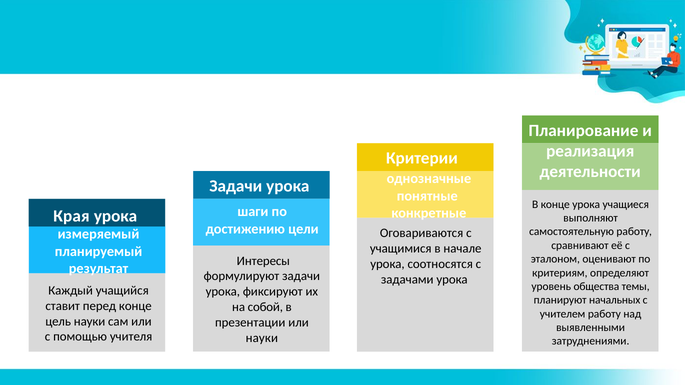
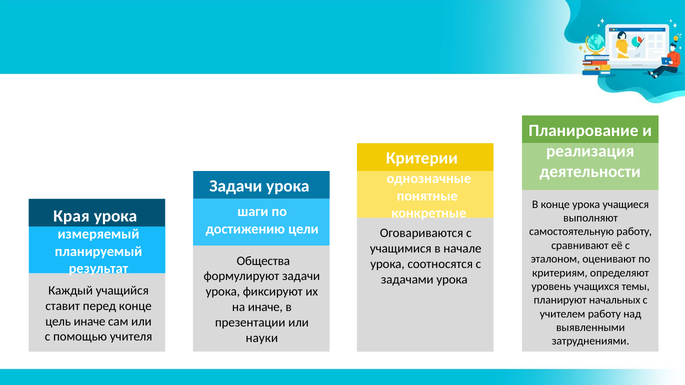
Интересы: Интересы -> Общества (263, 261)
общества: общества -> учащихся (596, 287)
на собой: собой -> иначе (265, 307)
цель науки: науки -> иначе (90, 322)
